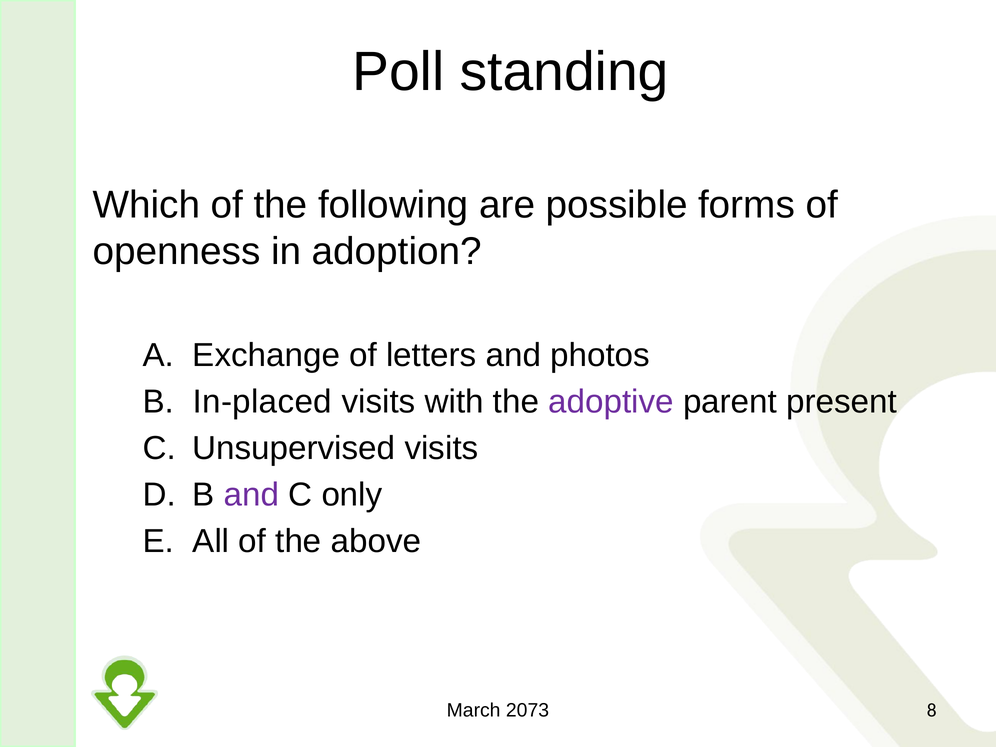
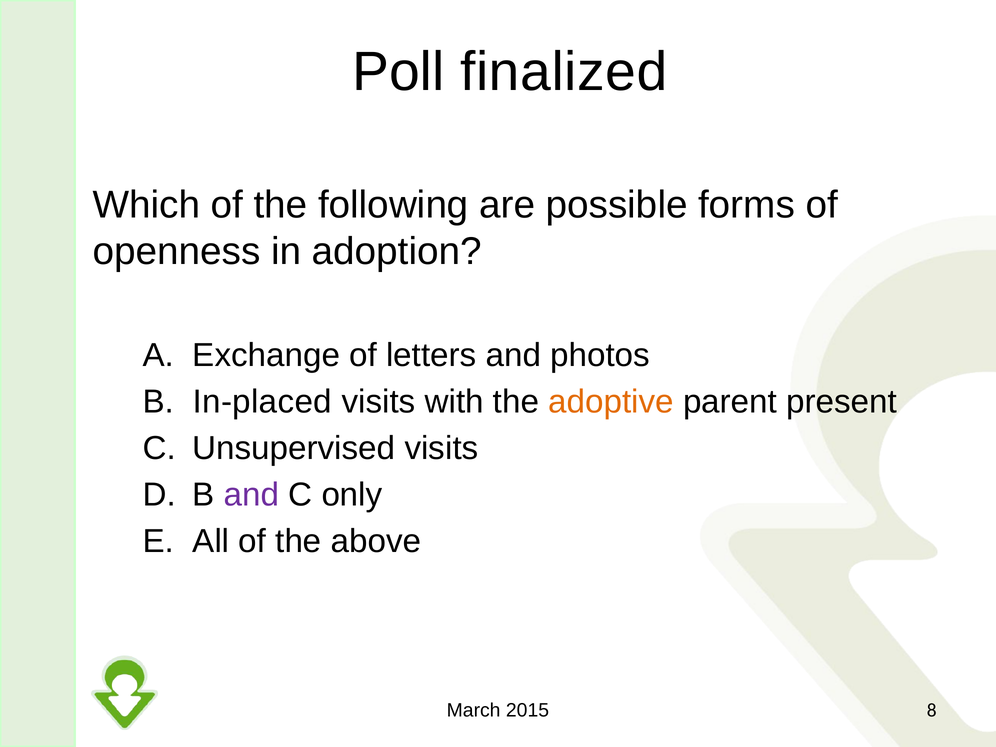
standing: standing -> finalized (564, 72)
adoptive colour: purple -> orange (611, 402)
2073: 2073 -> 2015 (528, 710)
